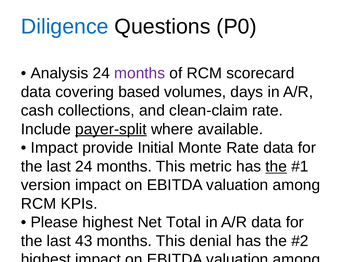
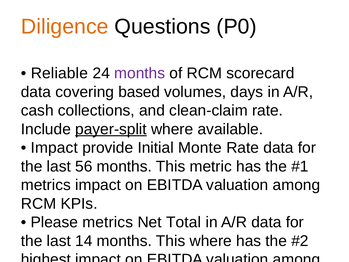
Diligence colour: blue -> orange (65, 26)
Analysis: Analysis -> Reliable (59, 73)
last 24: 24 -> 56 (84, 166)
the underline: present -> none (276, 166)
version: version -> metrics (46, 185)
Please highest: highest -> metrics (108, 222)
43: 43 -> 14 (84, 241)
This denial: denial -> where (211, 241)
